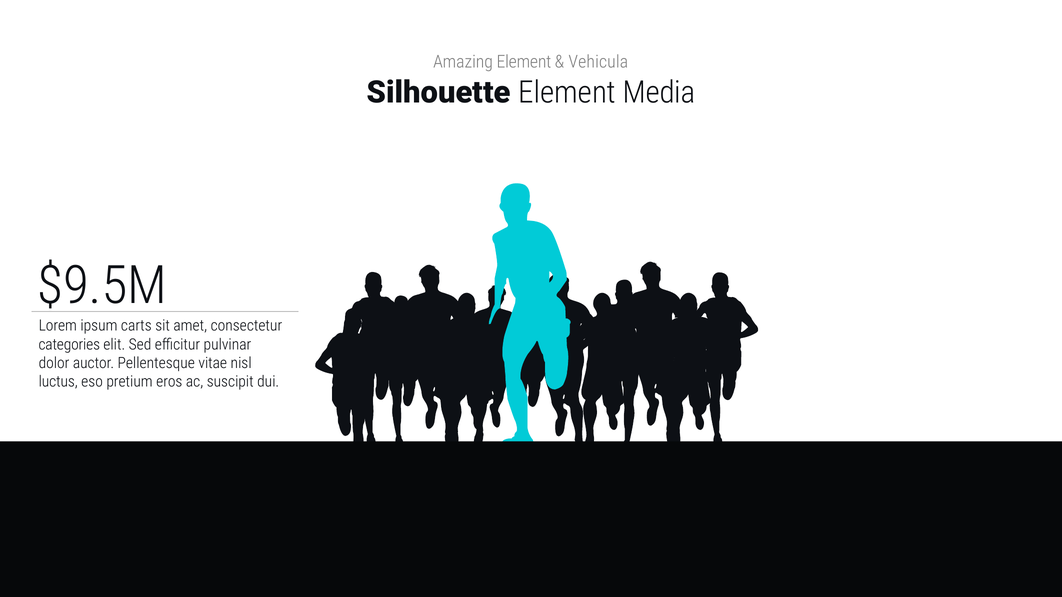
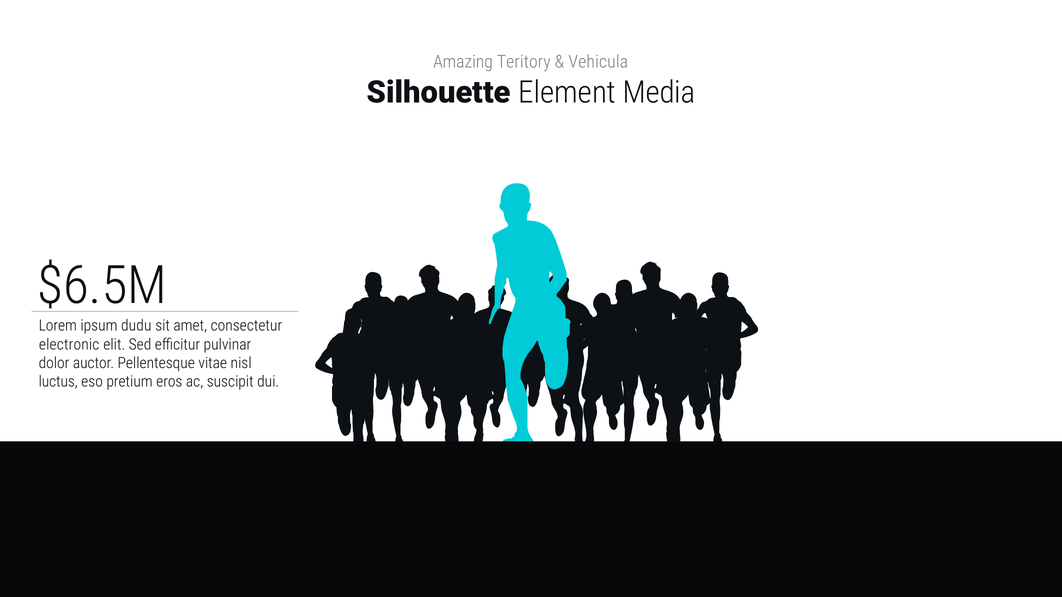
Amazing Element: Element -> Teritory (524, 62)
$9.5M: $9.5M -> $6.5M (102, 286)
carts: carts -> dudu (136, 326)
categories: categories -> electronic (69, 345)
